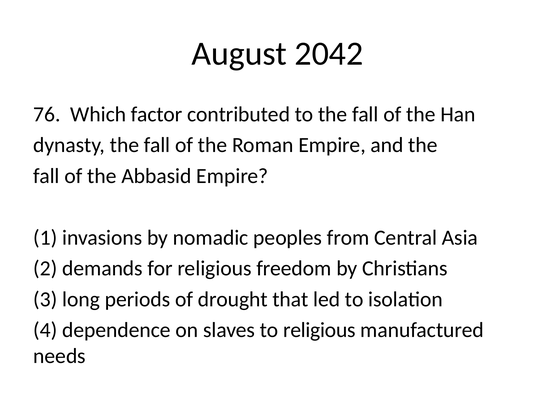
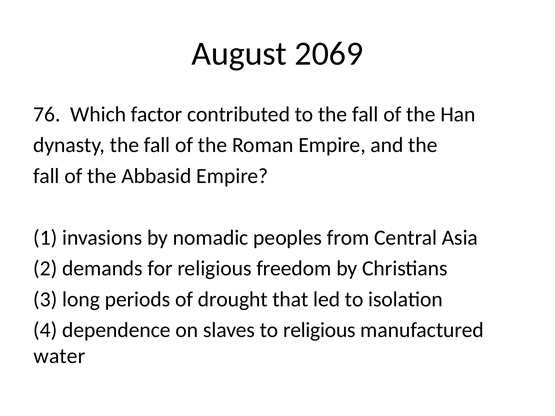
2042: 2042 -> 2069 (329, 54)
needs: needs -> water (59, 356)
